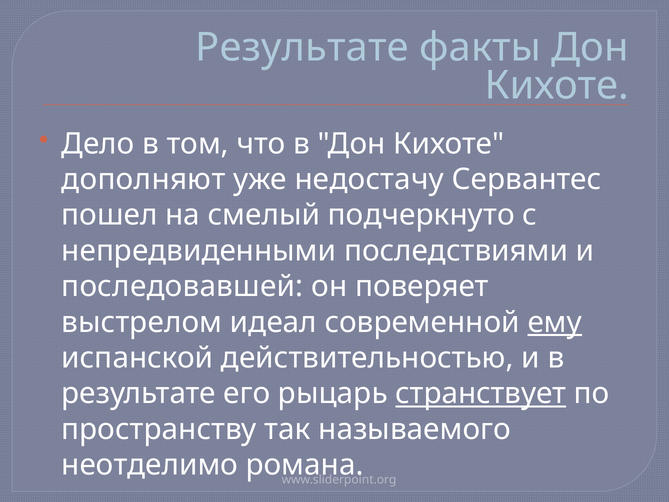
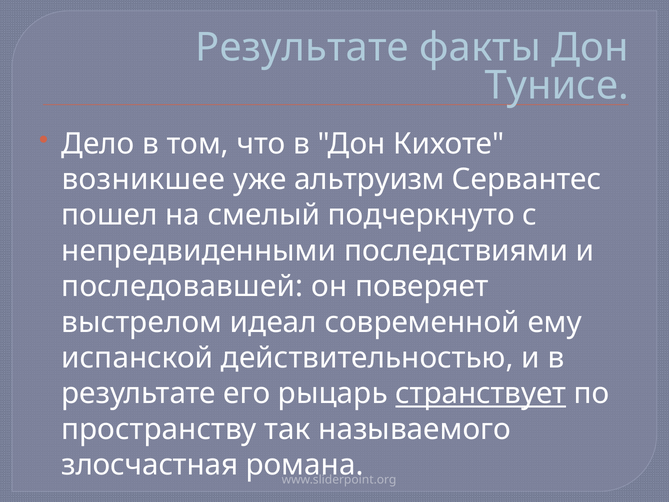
Кихоте: Кихоте -> Тунисе (557, 86)
дополняют: дополняют -> возникшее (143, 179)
недостачу: недостачу -> альтруизм (369, 179)
ему underline: present -> none (555, 322)
неотделимо: неотделимо -> злосчастная (150, 465)
